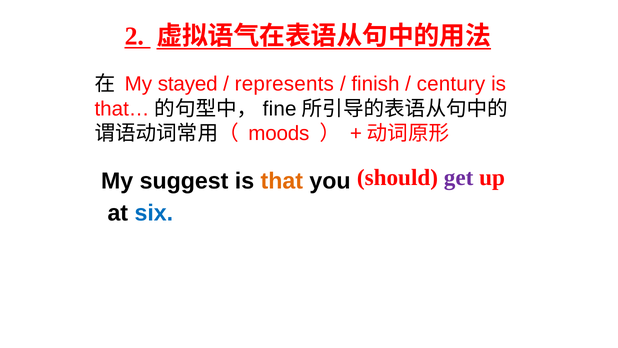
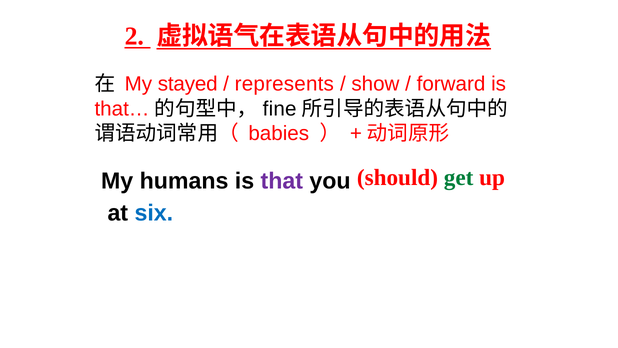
finish: finish -> show (375, 84)
century: century -> forward (451, 84)
moods: moods -> babies (279, 134)
get colour: purple -> green (459, 177)
suggest: suggest -> humans (184, 181)
that colour: orange -> purple (282, 181)
